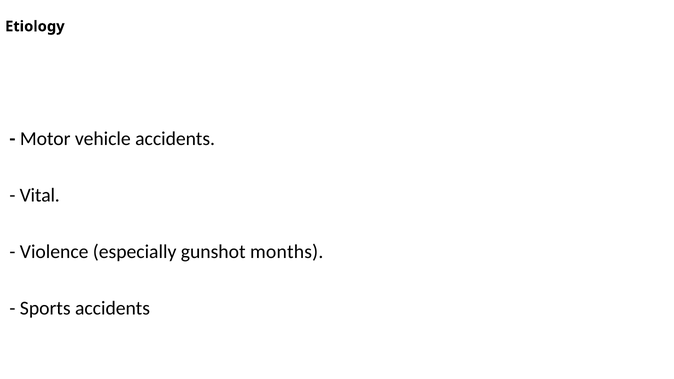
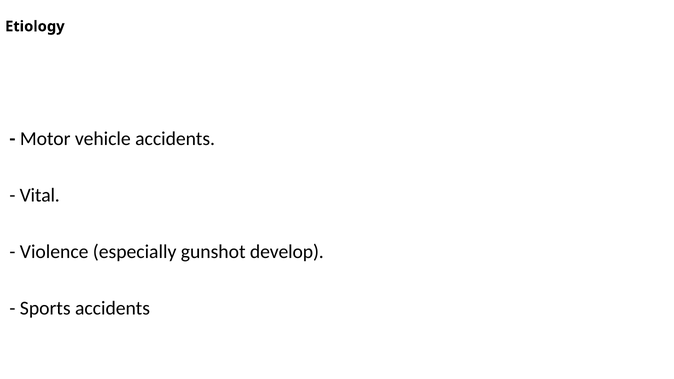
months: months -> develop (287, 252)
